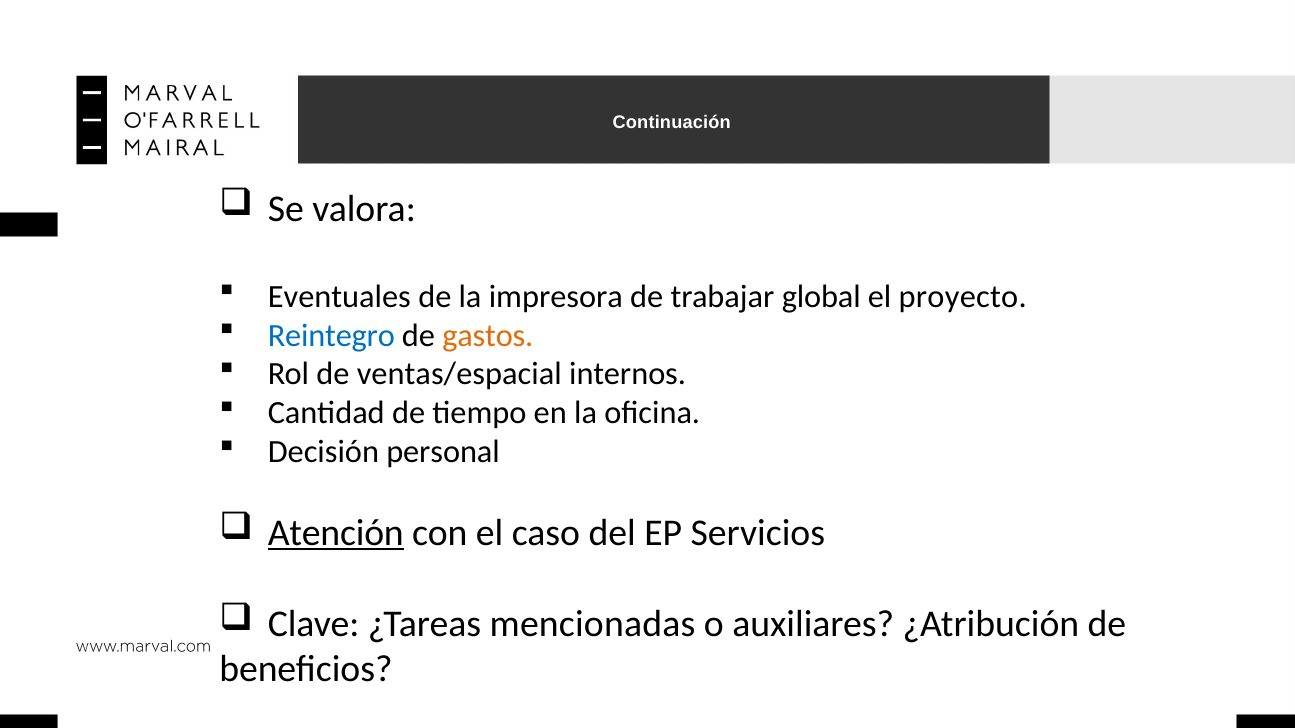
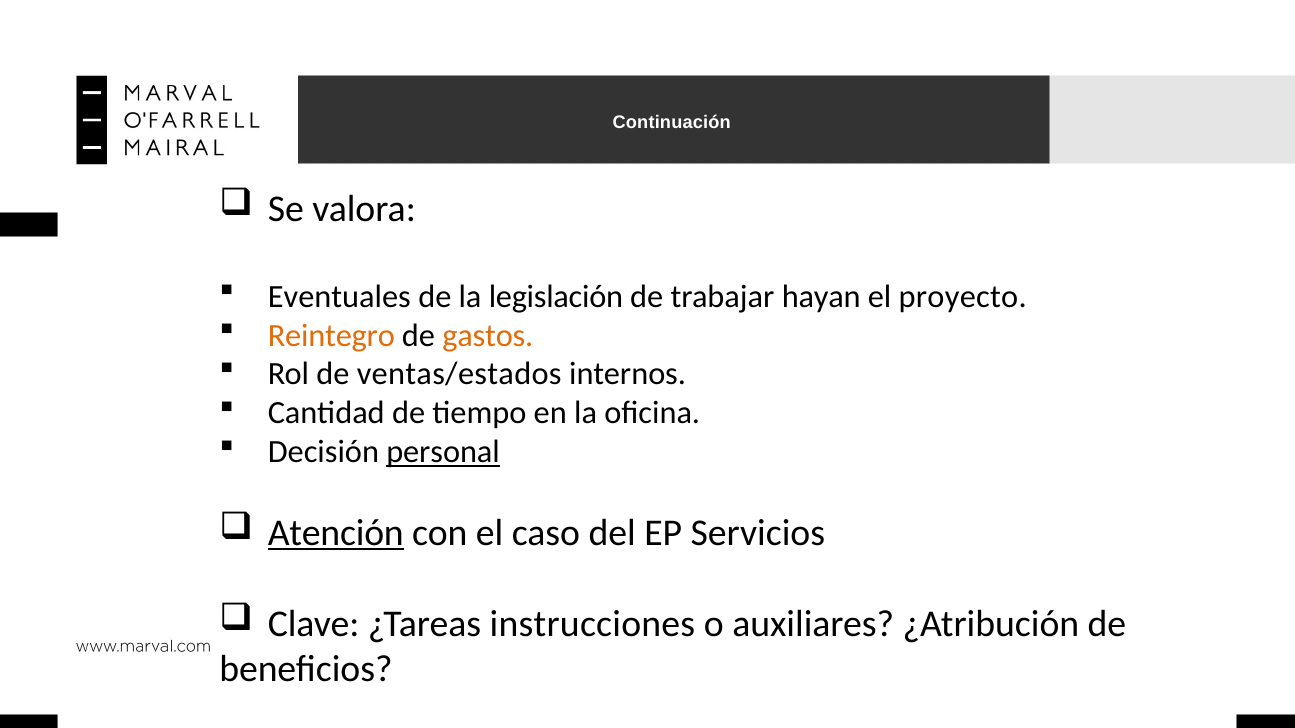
impresora: impresora -> legislación (556, 297)
global: global -> hayan (821, 297)
Reintegro colour: blue -> orange (331, 335)
ventas/espacial: ventas/espacial -> ventas/estados (459, 374)
personal underline: none -> present (443, 452)
mencionadas: mencionadas -> instrucciones (592, 624)
